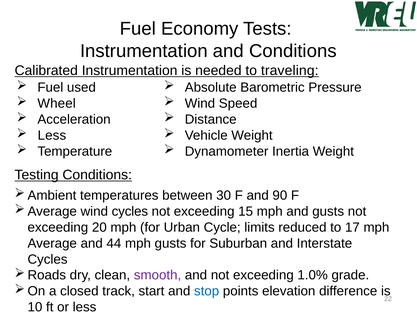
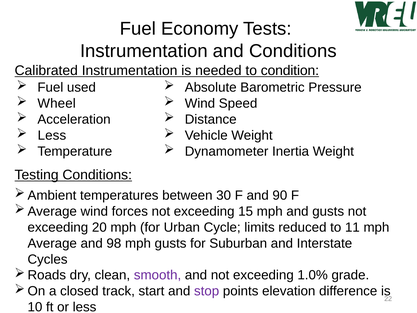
traveling: traveling -> condition (290, 70)
wind cycles: cycles -> forces (130, 211)
17: 17 -> 11 (352, 227)
44: 44 -> 98 (114, 243)
stop colour: blue -> purple (207, 291)
